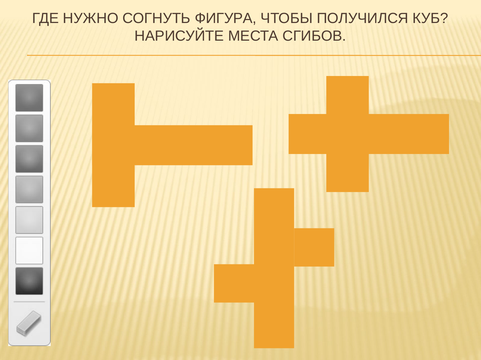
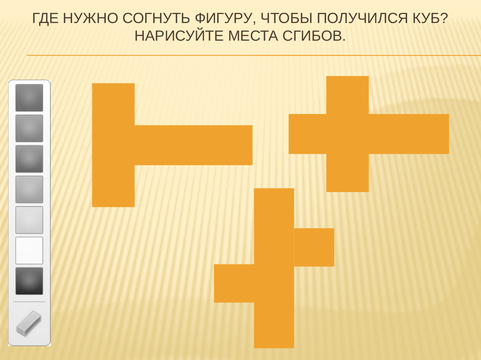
ФИГУРА: ФИГУРА -> ФИГУРУ (226, 18)
